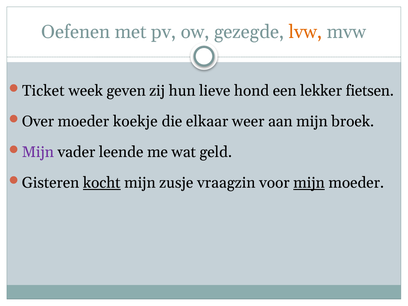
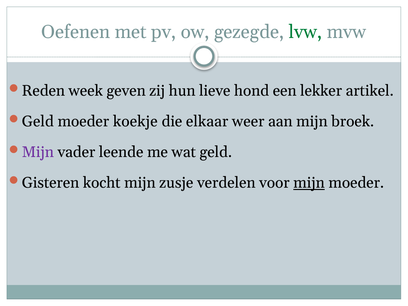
lvw colour: orange -> green (305, 32)
Ticket: Ticket -> Reden (43, 91)
fietsen: fietsen -> artikel (370, 91)
Over: Over -> Geld (38, 122)
kocht underline: present -> none (102, 183)
vraagzin: vraagzin -> verdelen (226, 183)
